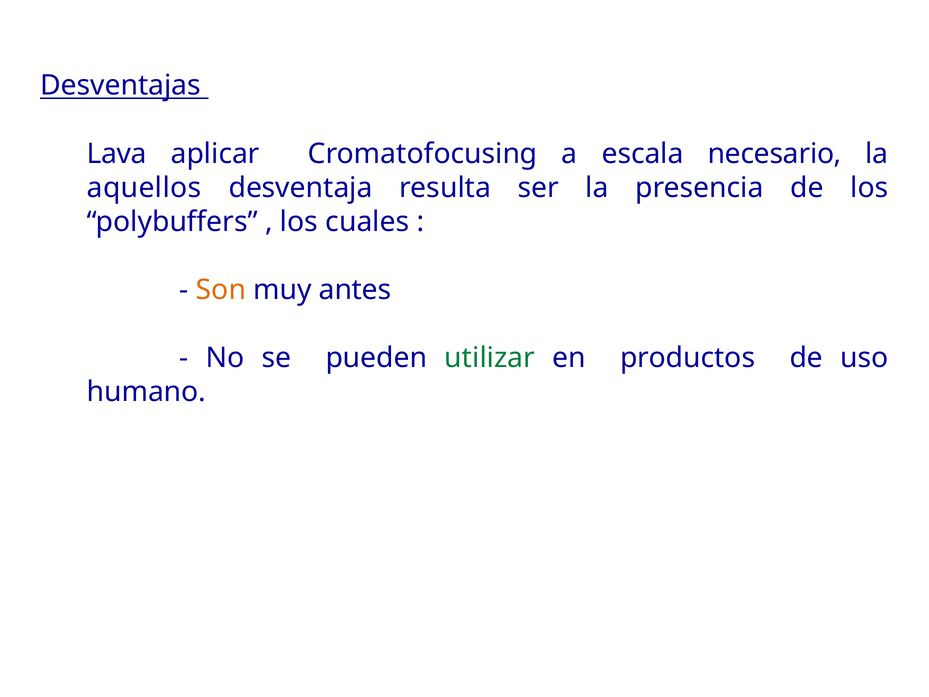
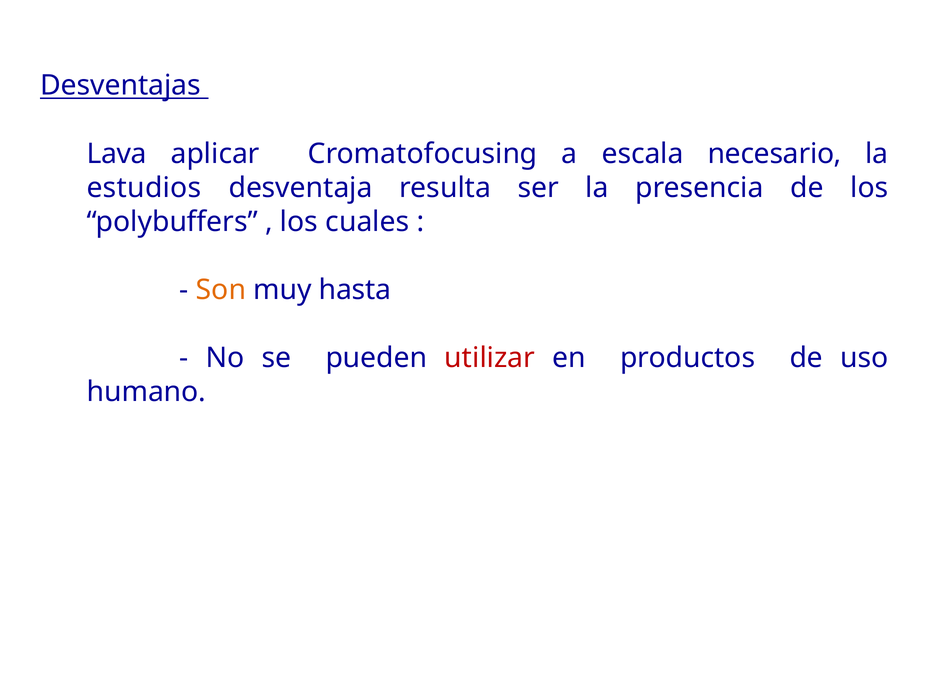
aquellos: aquellos -> estudios (144, 188)
antes: antes -> hasta (355, 290)
utilizar colour: green -> red (490, 358)
